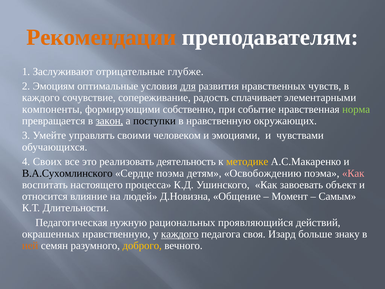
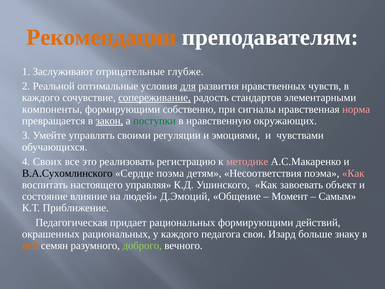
Эмоциям: Эмоциям -> Реальной (54, 86)
сопереживание underline: none -> present (154, 98)
сплачивает: сплачивает -> стандартов (256, 98)
событие: событие -> сигналы (257, 109)
норма colour: light green -> pink (356, 109)
поступки colour: black -> green (154, 121)
человеком: человеком -> регуляции (177, 135)
деятельность: деятельность -> регистрацию (186, 162)
методике colour: yellow -> pink (247, 162)
Освобождению: Освобождению -> Несоответствия (263, 173)
процесса: процесса -> управляя (148, 185)
относится: относится -> состояние (45, 196)
Д.Новизна: Д.Новизна -> Д.Эмоций (185, 196)
Длительности: Длительности -> Приближение (76, 208)
нужную: нужную -> придает (128, 222)
рациональных проявляющийся: проявляющийся -> формирующими (256, 222)
окрашенных нравственную: нравственную -> рациональных (116, 234)
каждого underline: present -> none (180, 234)
доброго colour: yellow -> light green (142, 245)
